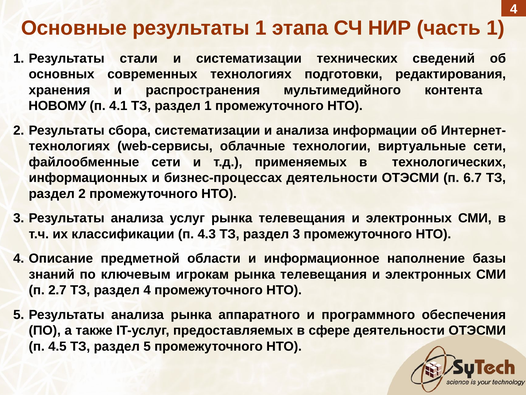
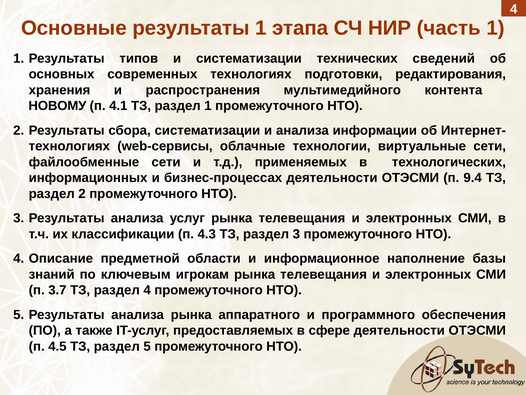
стали: стали -> типов (139, 58)
6.7: 6.7 -> 9.4 (473, 178)
2.7: 2.7 -> 3.7 (57, 290)
